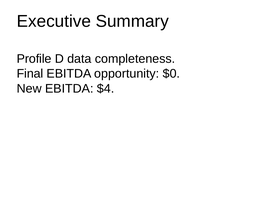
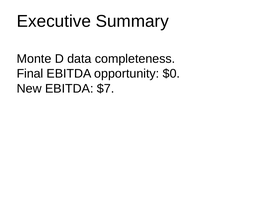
Profile: Profile -> Monte (34, 59)
$4: $4 -> $7 (106, 89)
